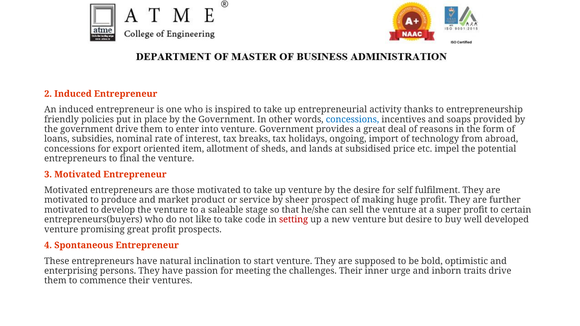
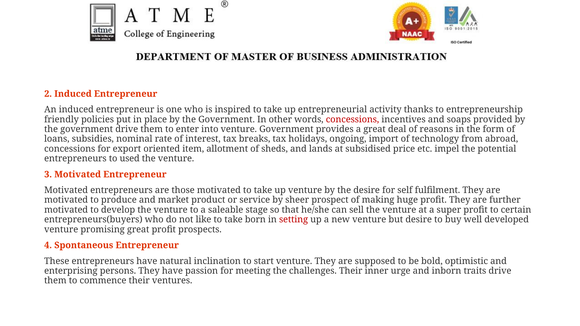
concessions colour: blue -> red (353, 119)
final: final -> used (130, 159)
code: code -> born (255, 220)
